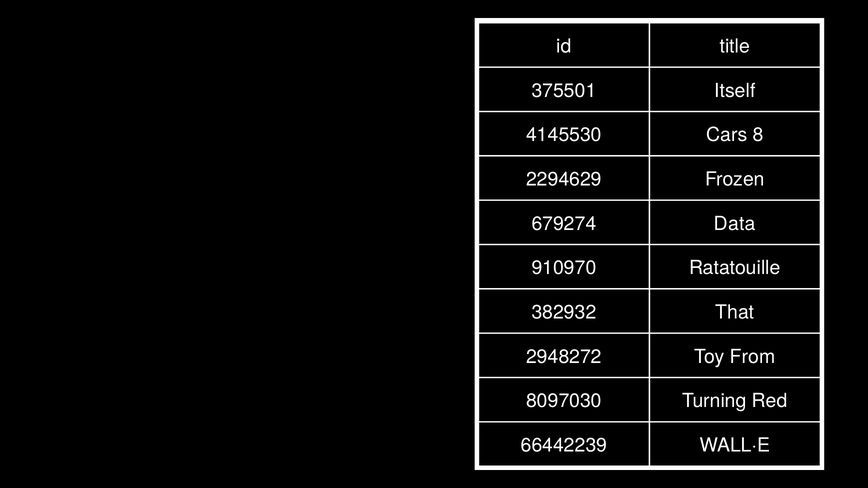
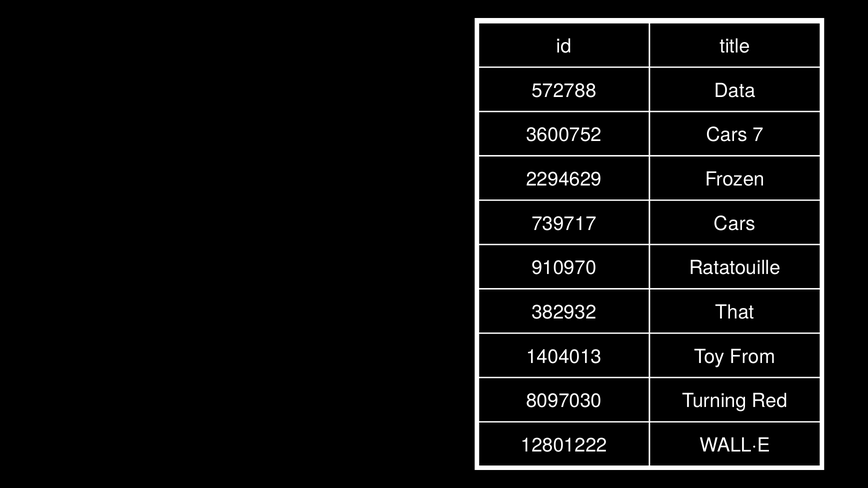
375501: 375501 -> 572788 (564, 91)
Itself: Itself -> Data (735, 91)
4145530: 4145530 -> 3600752 (564, 135)
8: 8 -> 7 (758, 135)
679274: 679274 -> 739717 (564, 224)
Data: Data -> Cars (735, 224)
2948272: 2948272 -> 1404013 (564, 357)
66442239: 66442239 -> 12801222 (564, 446)
